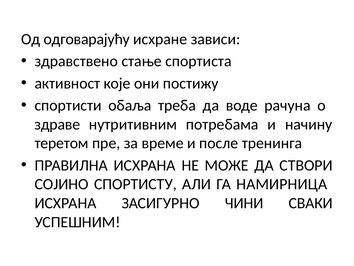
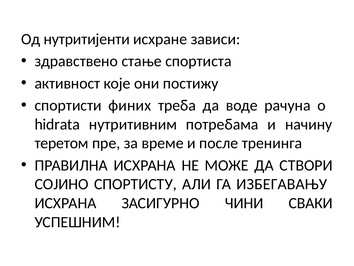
одговарајућу: одговарајућу -> нутритијенти (87, 39)
обаља: обаља -> финих (130, 105)
здраве: здраве -> hidrata (57, 124)
НАМИРНИЦА: НАМИРНИЦА -> ИЗБЕГАВАЊУ (282, 184)
